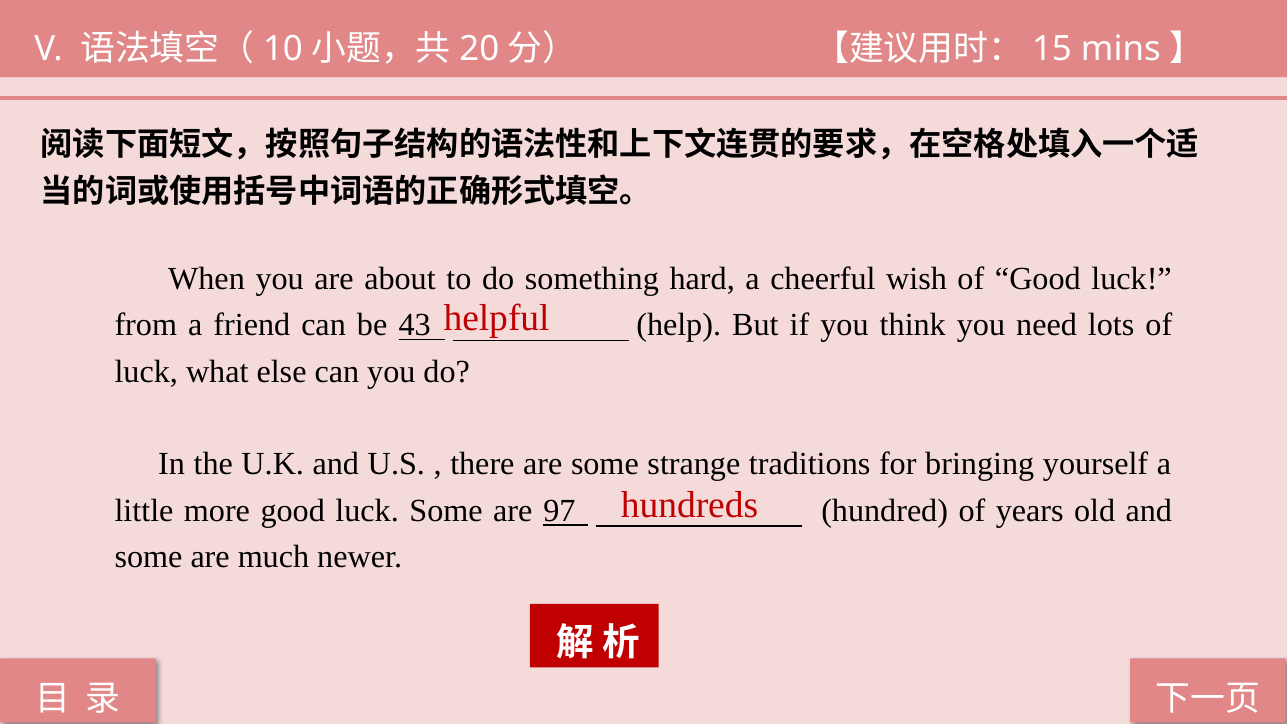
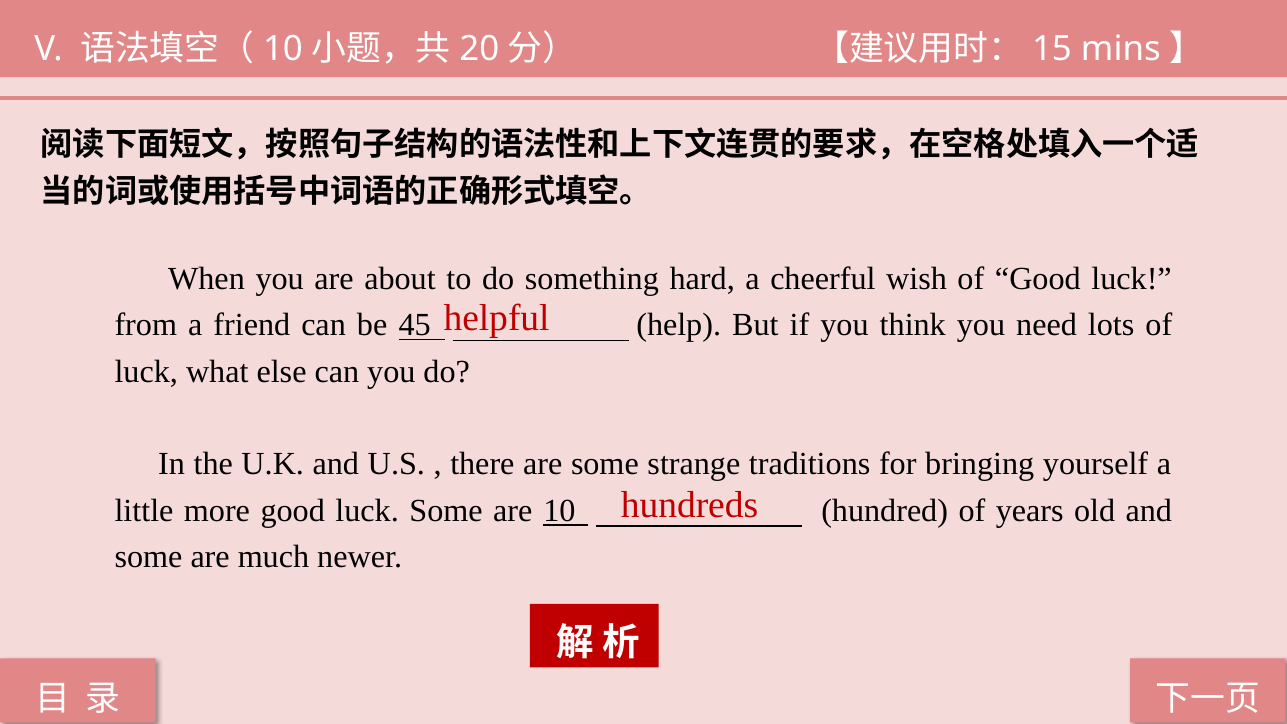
43: 43 -> 45 (415, 325)
are 97: 97 -> 10 (559, 510)
